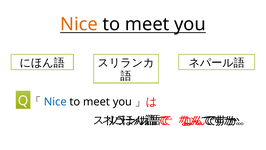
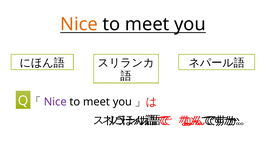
Nice colour: blue -> purple (55, 102)
